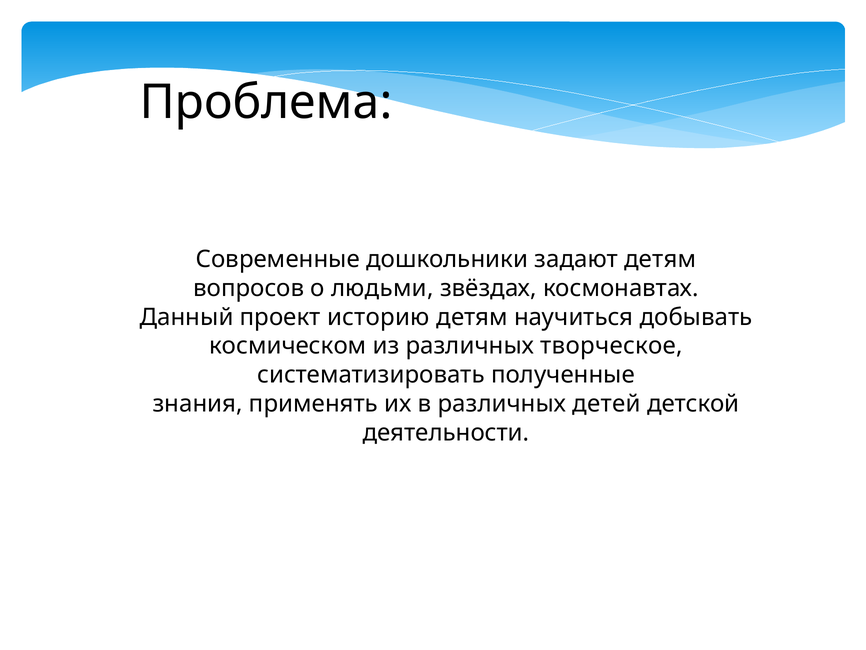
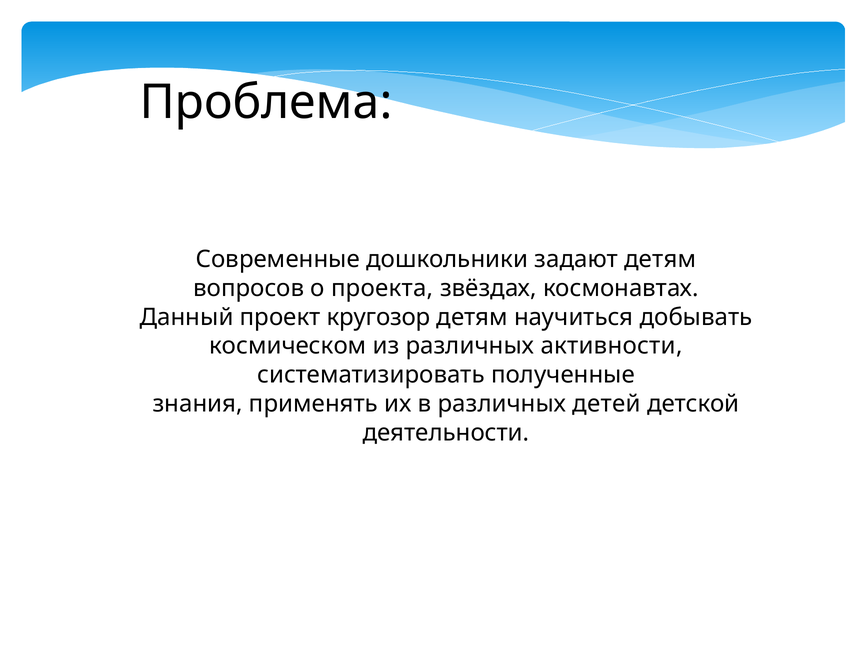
людьми: людьми -> проекта (382, 288)
историю: историю -> кругозор (379, 317)
творческое: творческое -> активности (612, 346)
